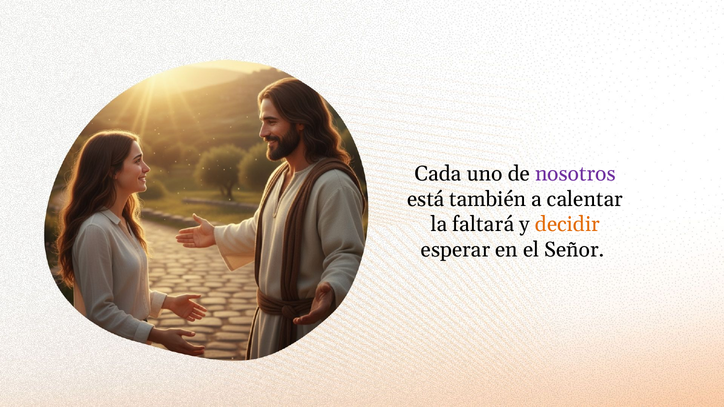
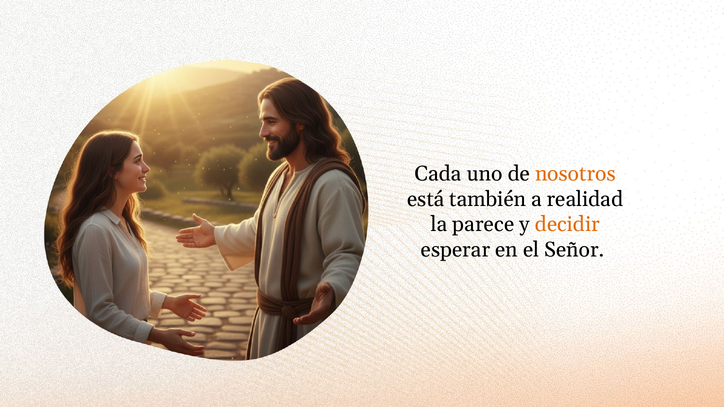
nosotros colour: purple -> orange (575, 174)
calentar: calentar -> realidad (585, 199)
faltará: faltará -> parece (483, 225)
